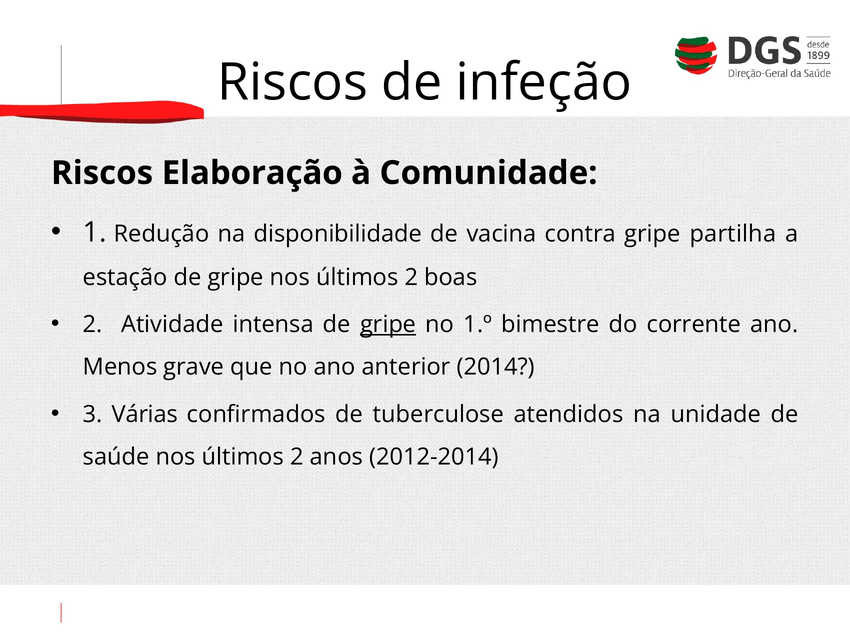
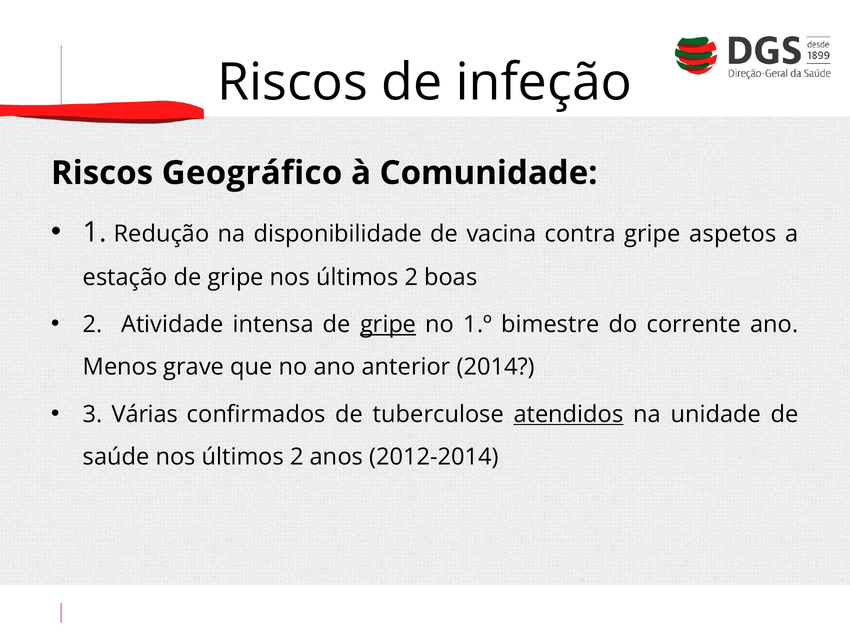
Elaboração: Elaboração -> Geográfico (252, 173)
partilha: partilha -> aspetos (733, 234)
atendidos underline: none -> present (568, 414)
